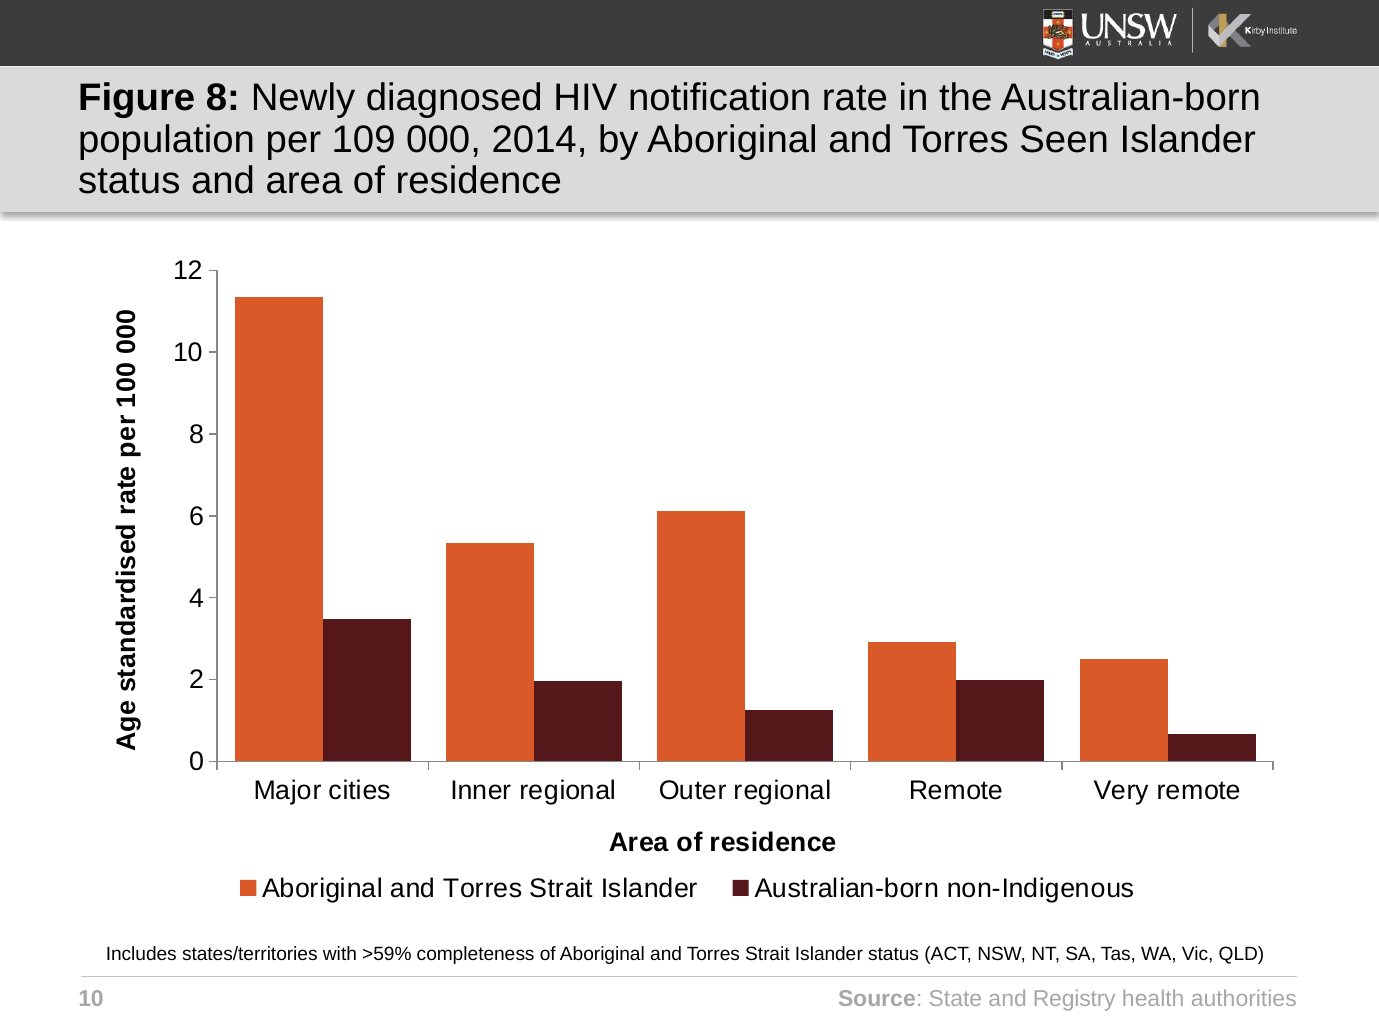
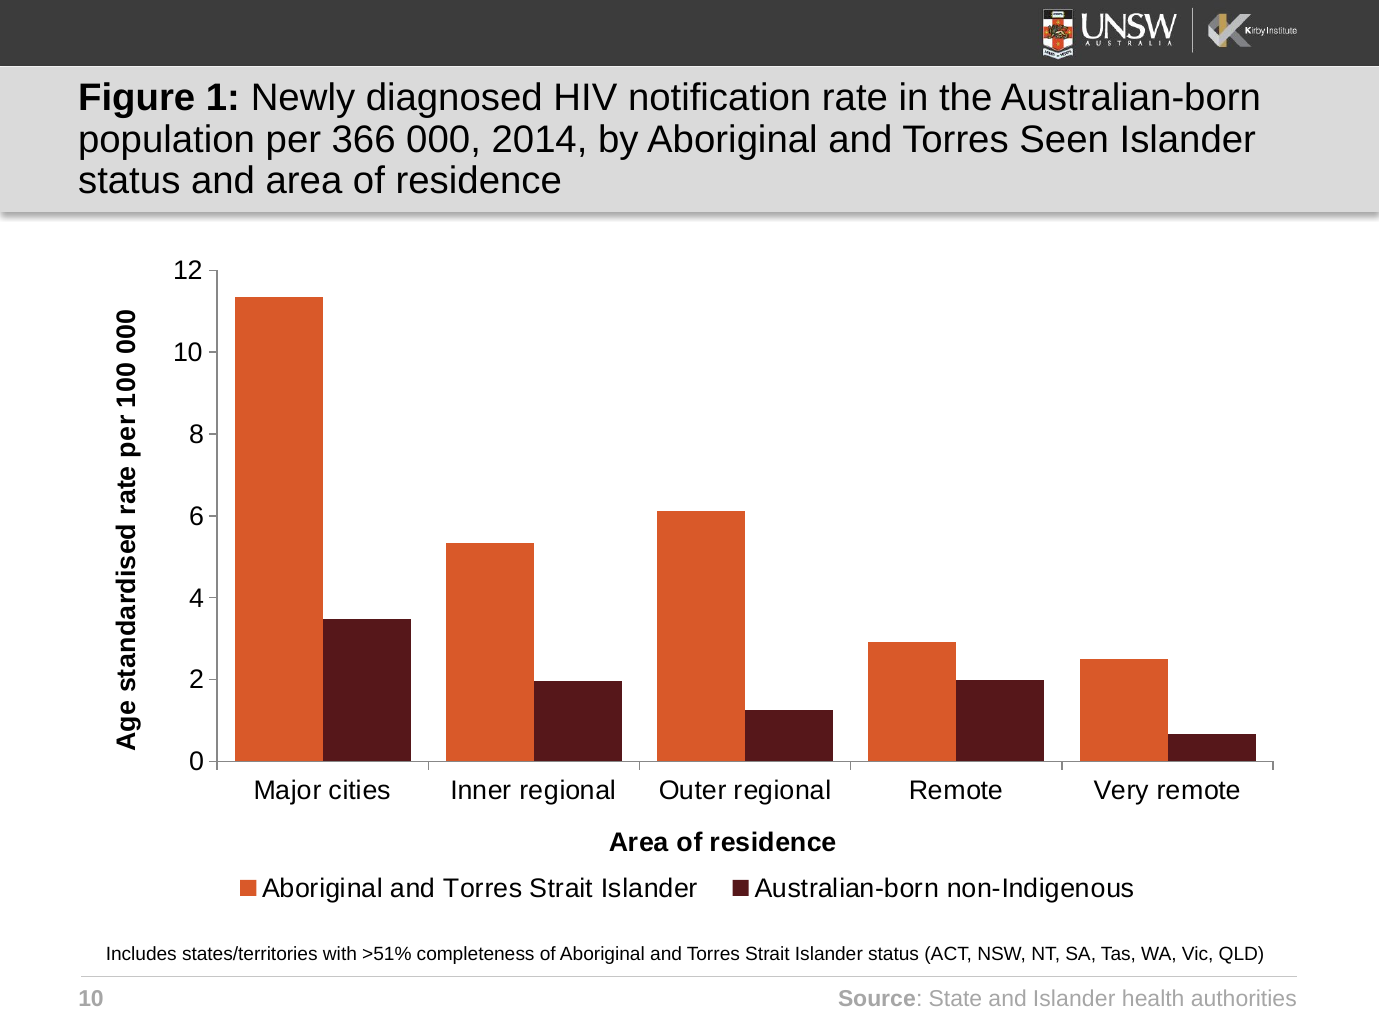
Figure 8: 8 -> 1 (223, 98)
109: 109 -> 366 (364, 140)
>59%: >59% -> >51% (387, 954)
and Registry: Registry -> Islander (1074, 999)
